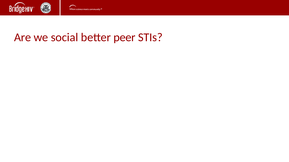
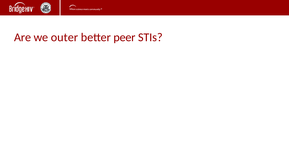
social: social -> outer (65, 37)
